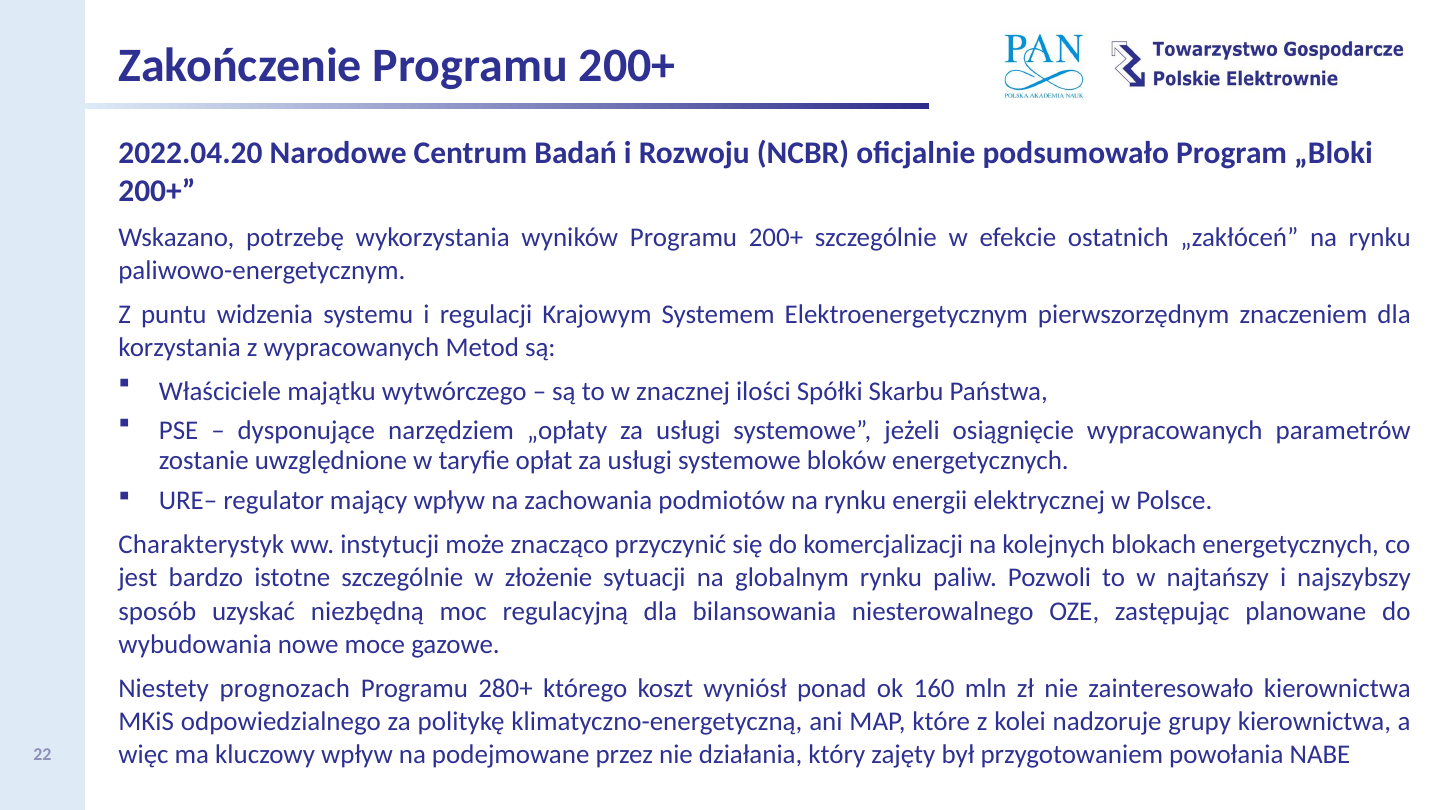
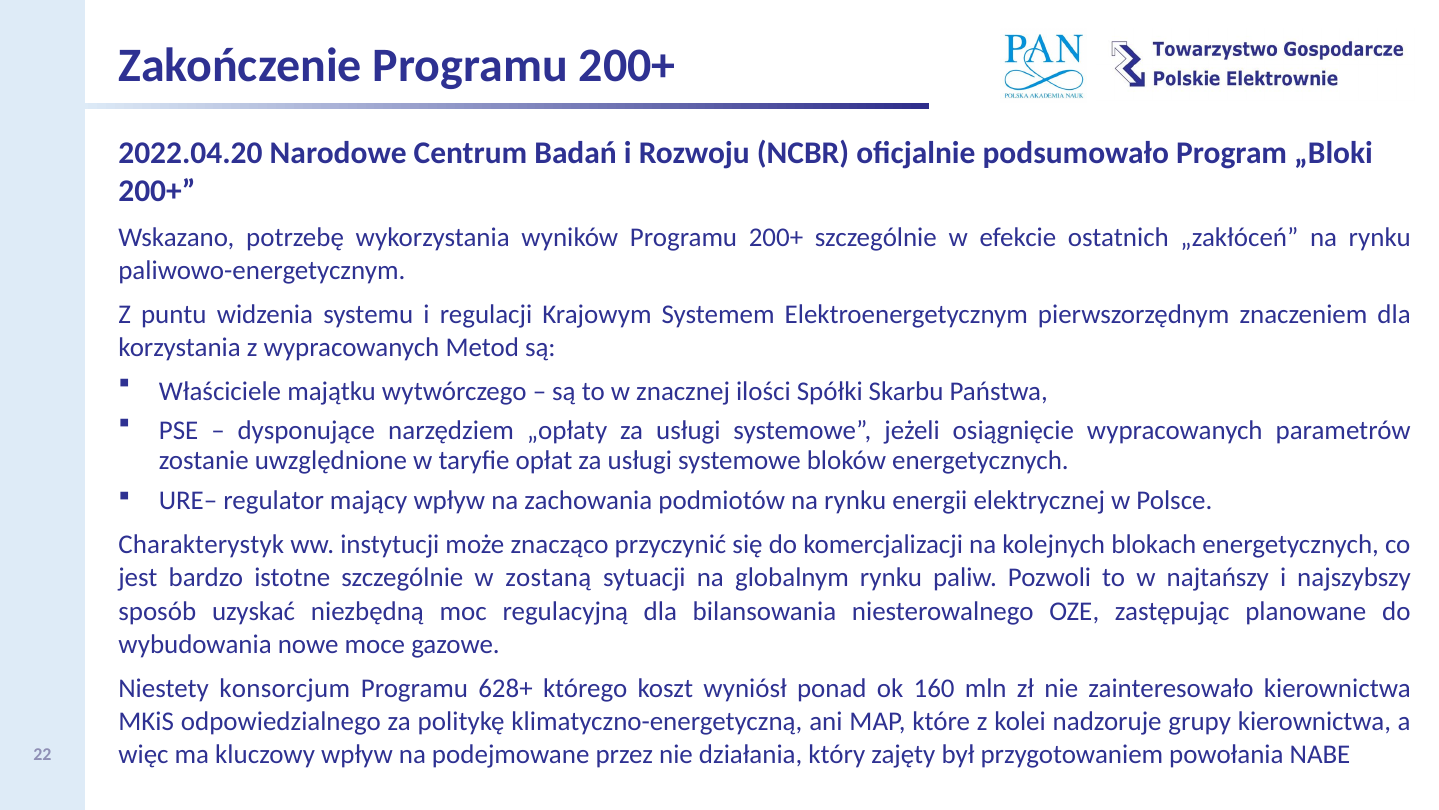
złożenie: złożenie -> zostaną (548, 578)
prognozach: prognozach -> konsorcjum (285, 688)
280+: 280+ -> 628+ (506, 688)
